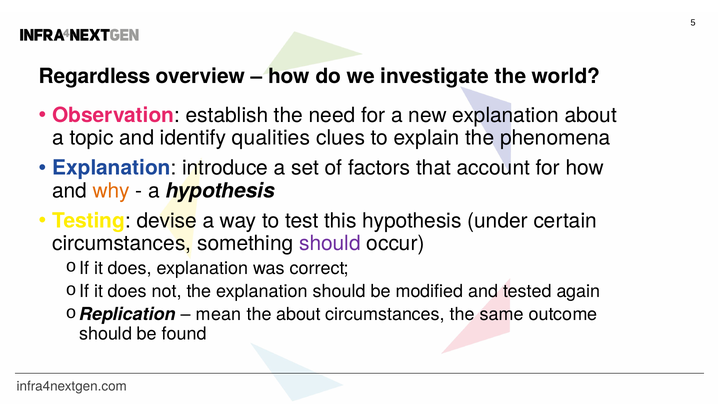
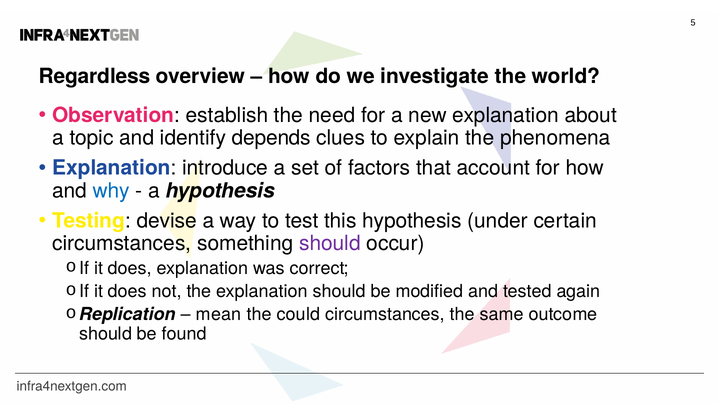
qualities: qualities -> depends (271, 138)
why colour: orange -> blue (111, 191)
the about: about -> could (298, 314)
